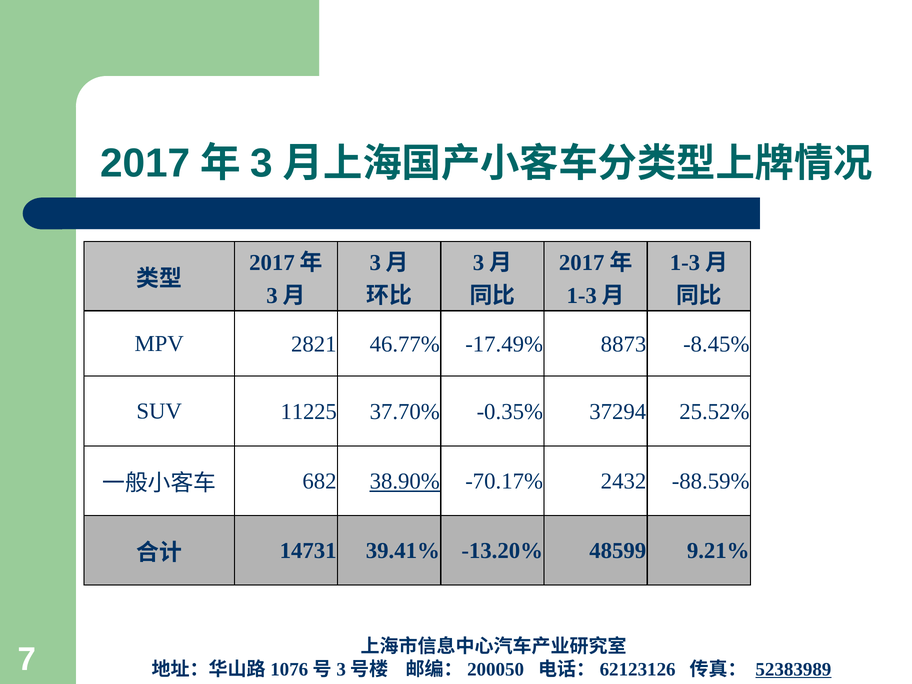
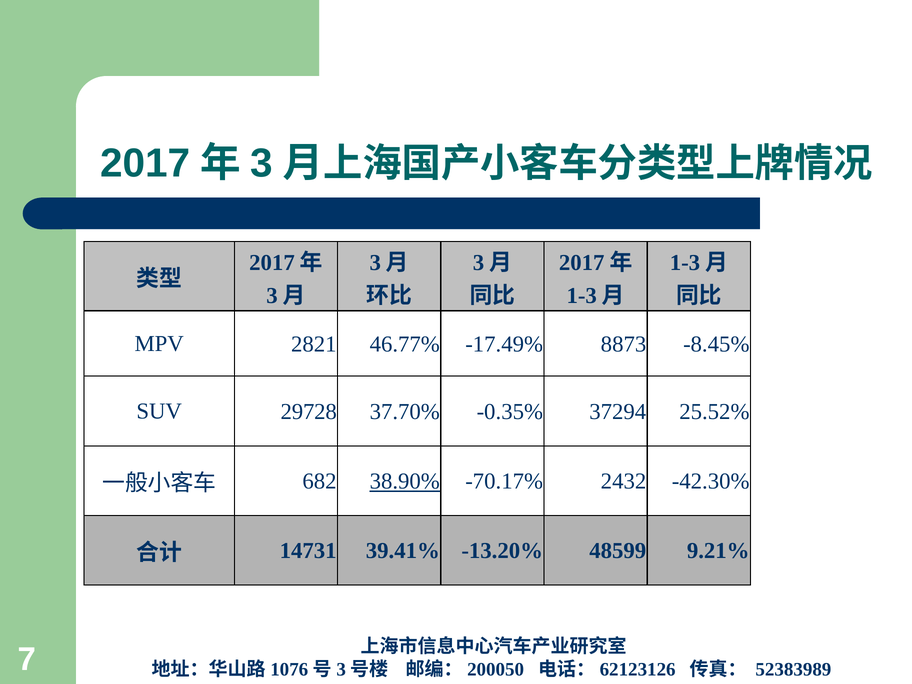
11225: 11225 -> 29728 (309, 412)
-88.59%: -88.59% -> -42.30% (711, 481)
52383989 underline: present -> none (793, 669)
